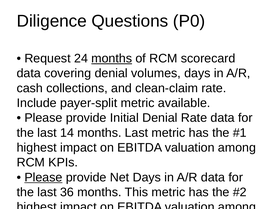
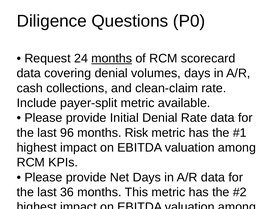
14: 14 -> 96 (67, 133)
months Last: Last -> Risk (136, 133)
Please underline: present -> none (43, 178)
